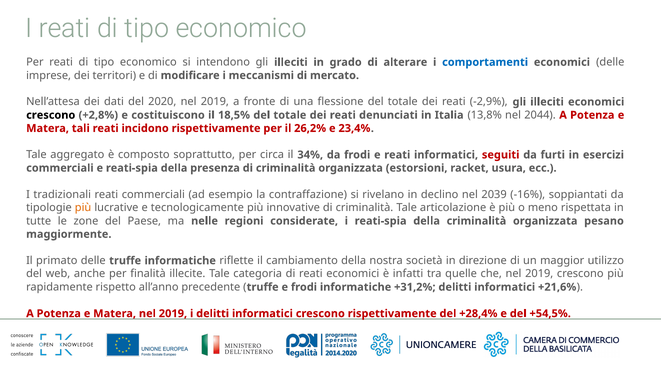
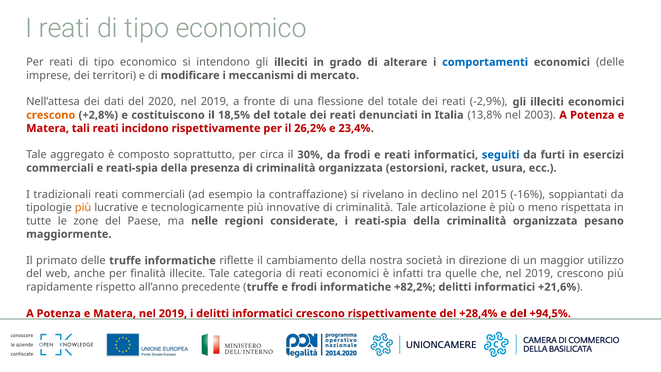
crescono colour: black -> orange (51, 115)
2044: 2044 -> 2003 (540, 115)
34%: 34% -> 30% (310, 155)
seguiti colour: red -> blue (501, 155)
2039: 2039 -> 2015 (494, 194)
+31,2%: +31,2% -> +82,2% (415, 287)
+54,5%: +54,5% -> +94,5% (550, 313)
